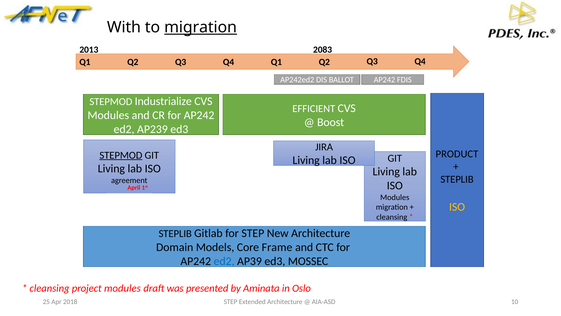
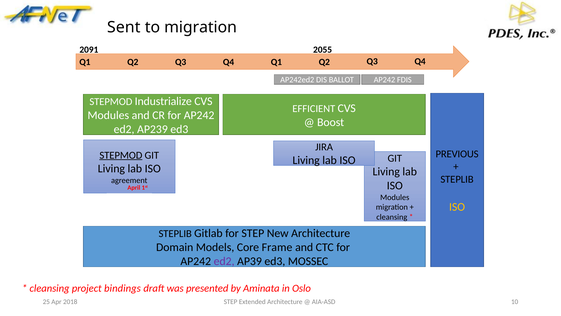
With: With -> Sent (124, 27)
migration underline: present -> none (201, 27)
2013: 2013 -> 2091 (89, 50)
2083: 2083 -> 2055 (323, 50)
PRODUCT: PRODUCT -> PREVIOUS (457, 154)
ed2 colour: blue -> purple (224, 261)
project modules: modules -> bindings (122, 288)
